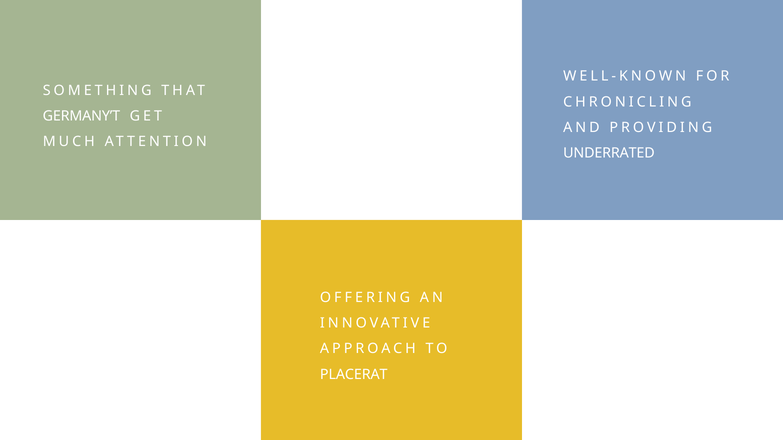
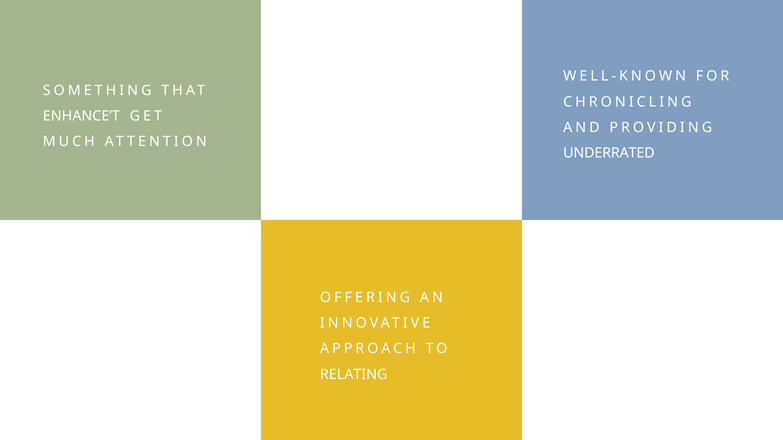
GERMANY’T: GERMANY’T -> ENHANCE’T (81, 116)
PLACERAT: PLACERAT -> RELATING (354, 375)
